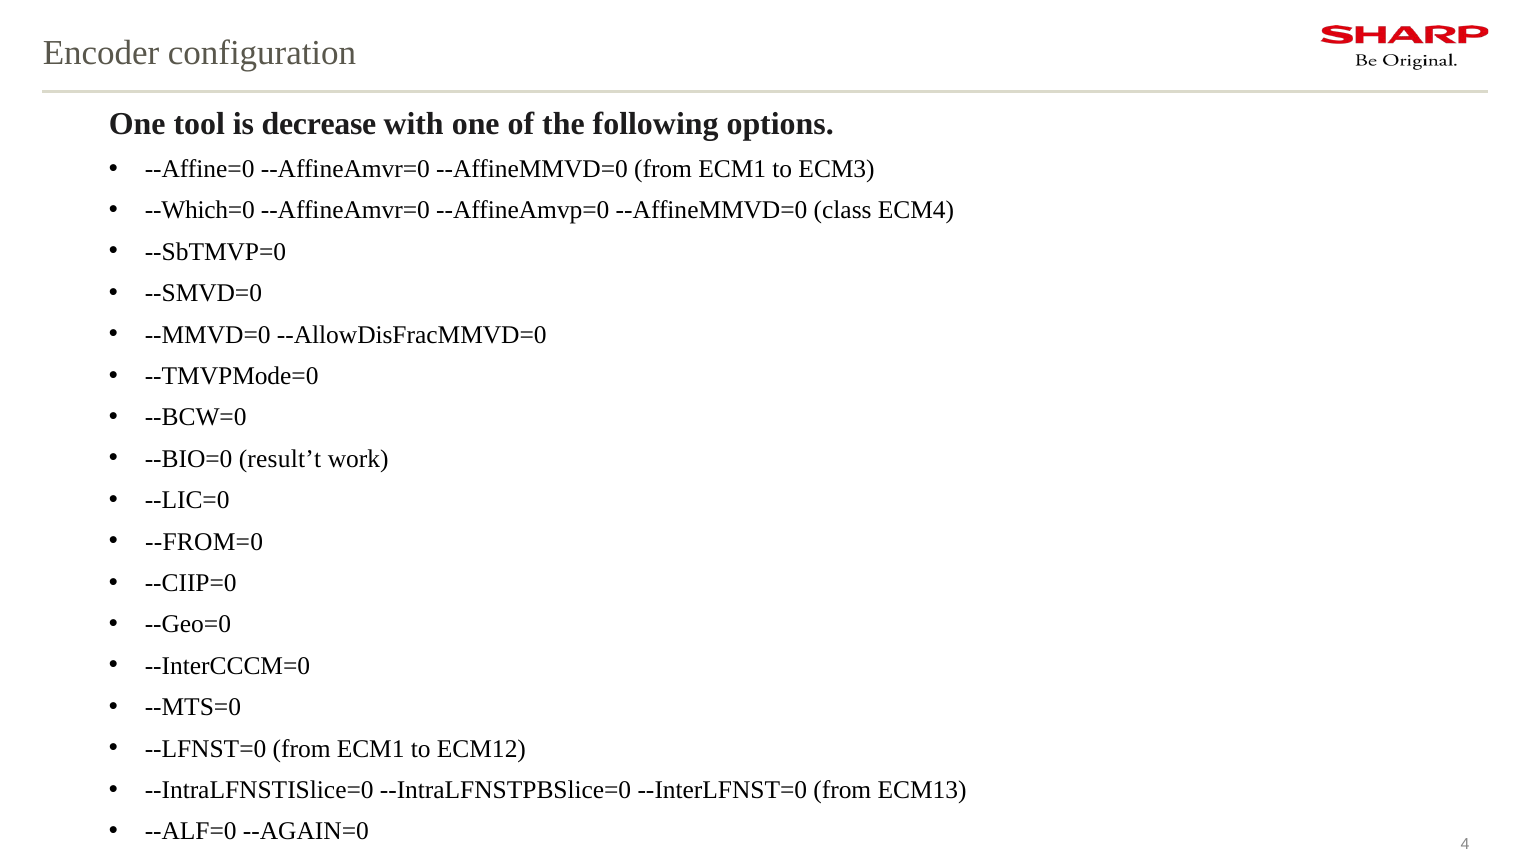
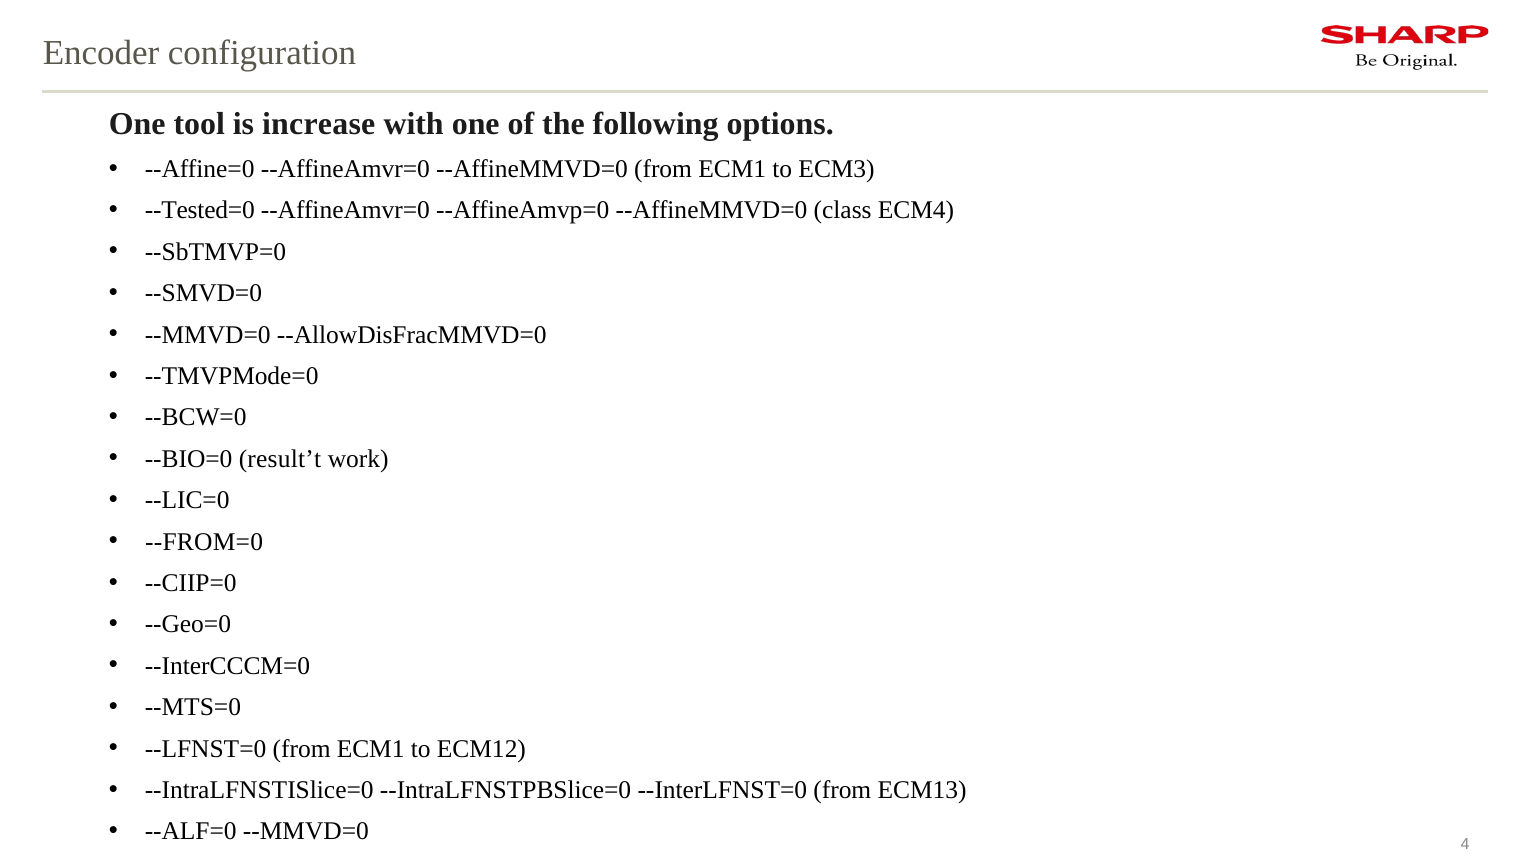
decrease: decrease -> increase (319, 124)
--Which=0: --Which=0 -> --Tested=0 (200, 211)
--ALF=0 --AGAIN=0: --AGAIN=0 -> --MMVD=0 (306, 832)
